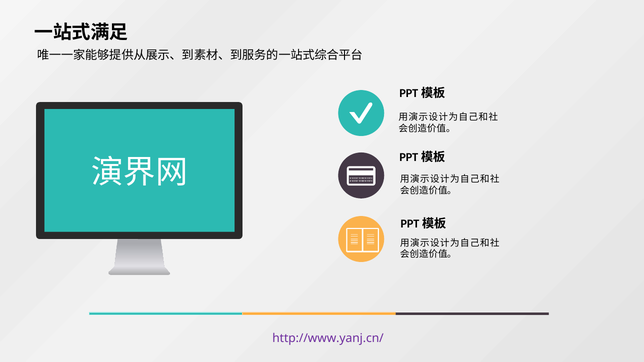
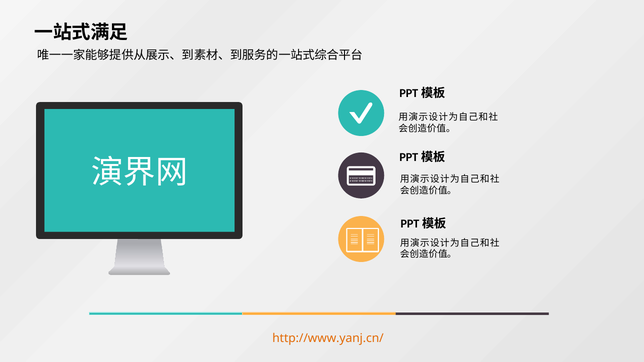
http://www.yanj.cn/ colour: purple -> orange (328, 338)
